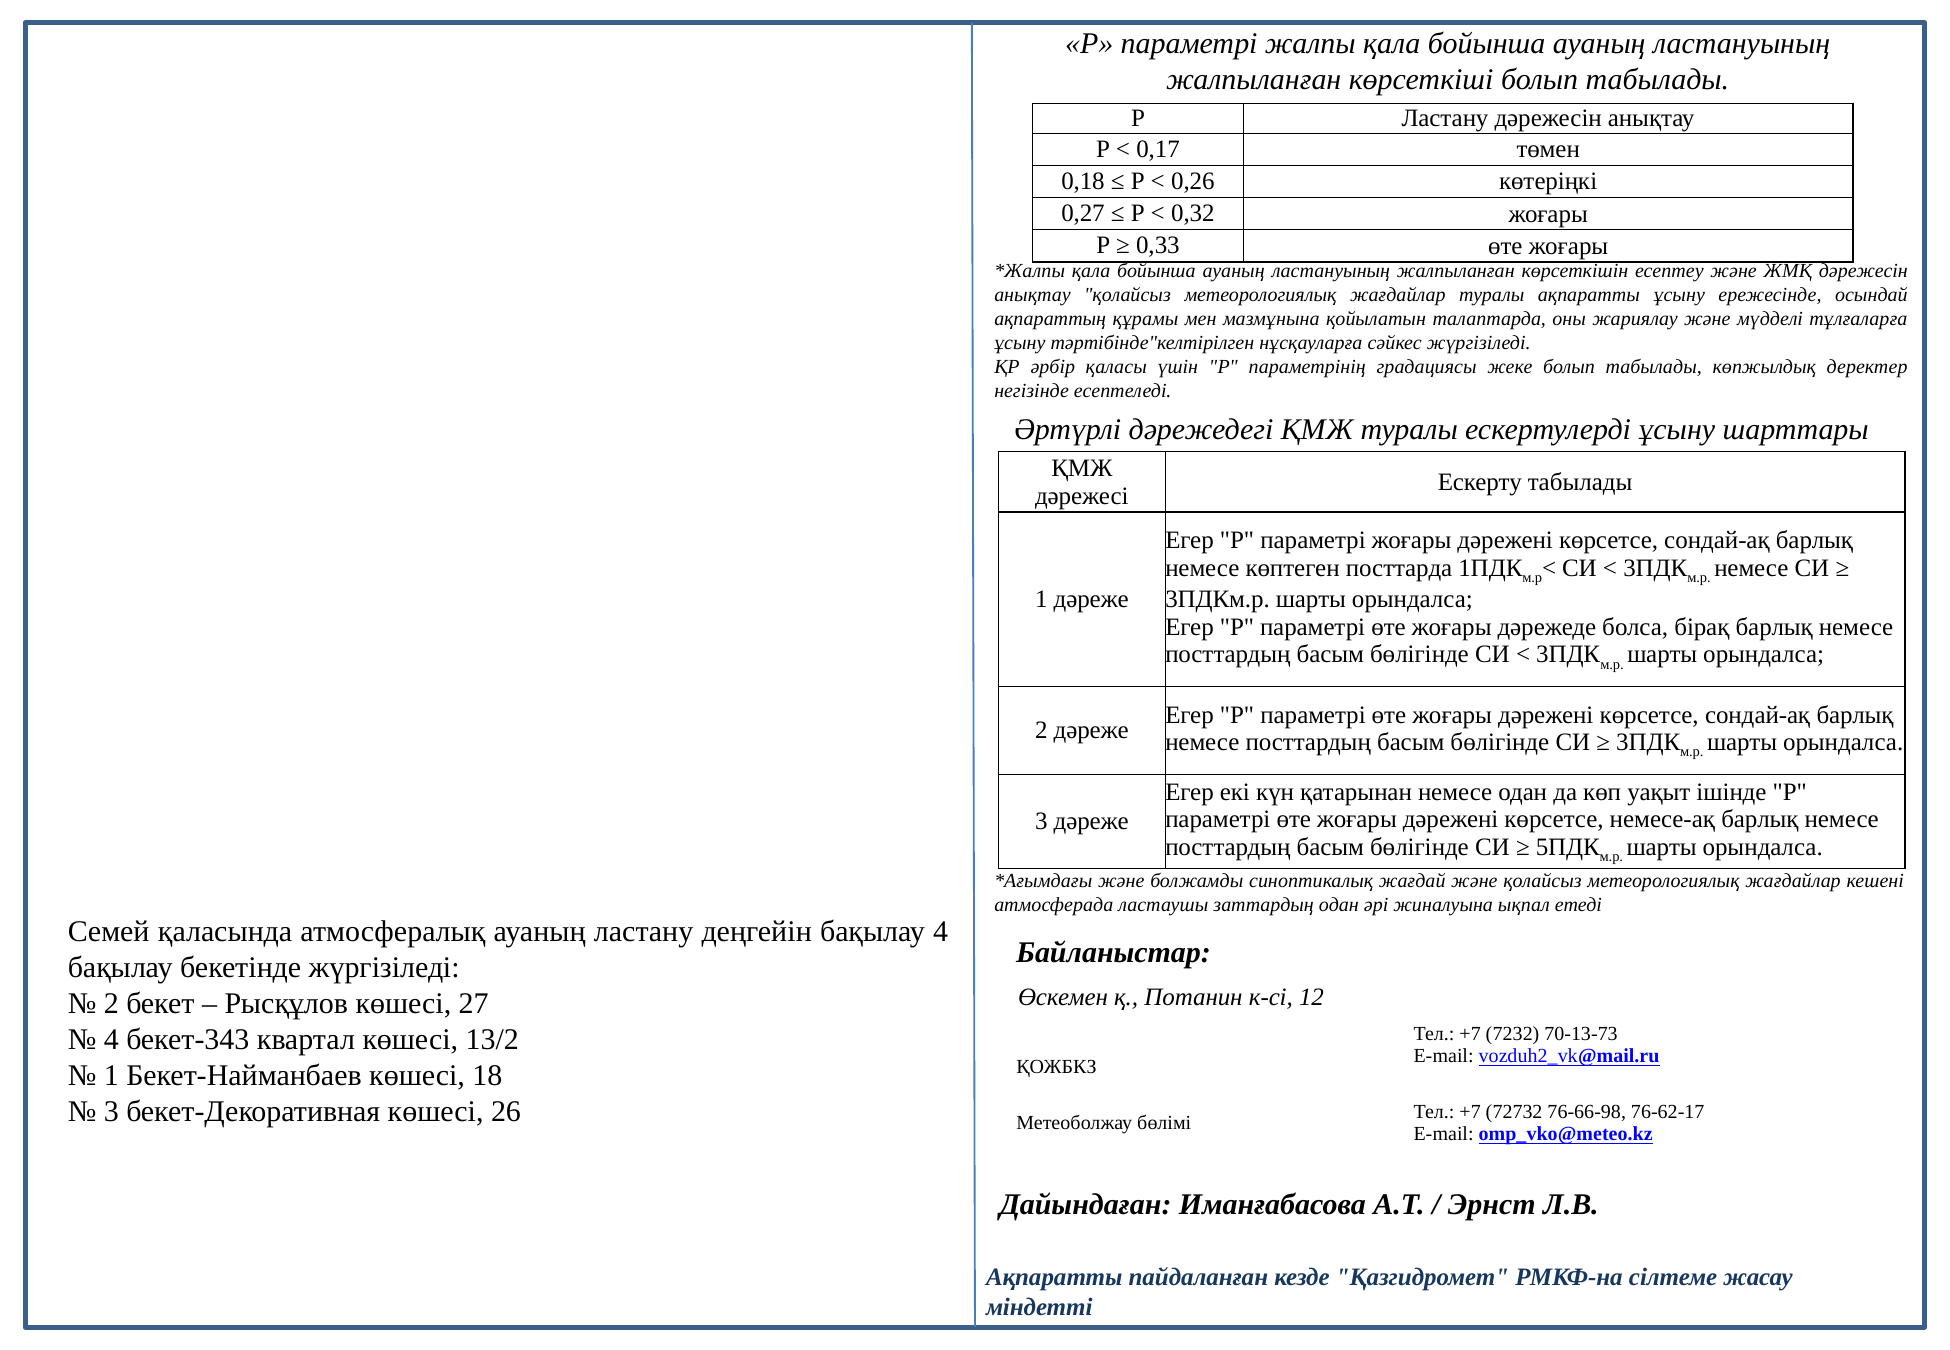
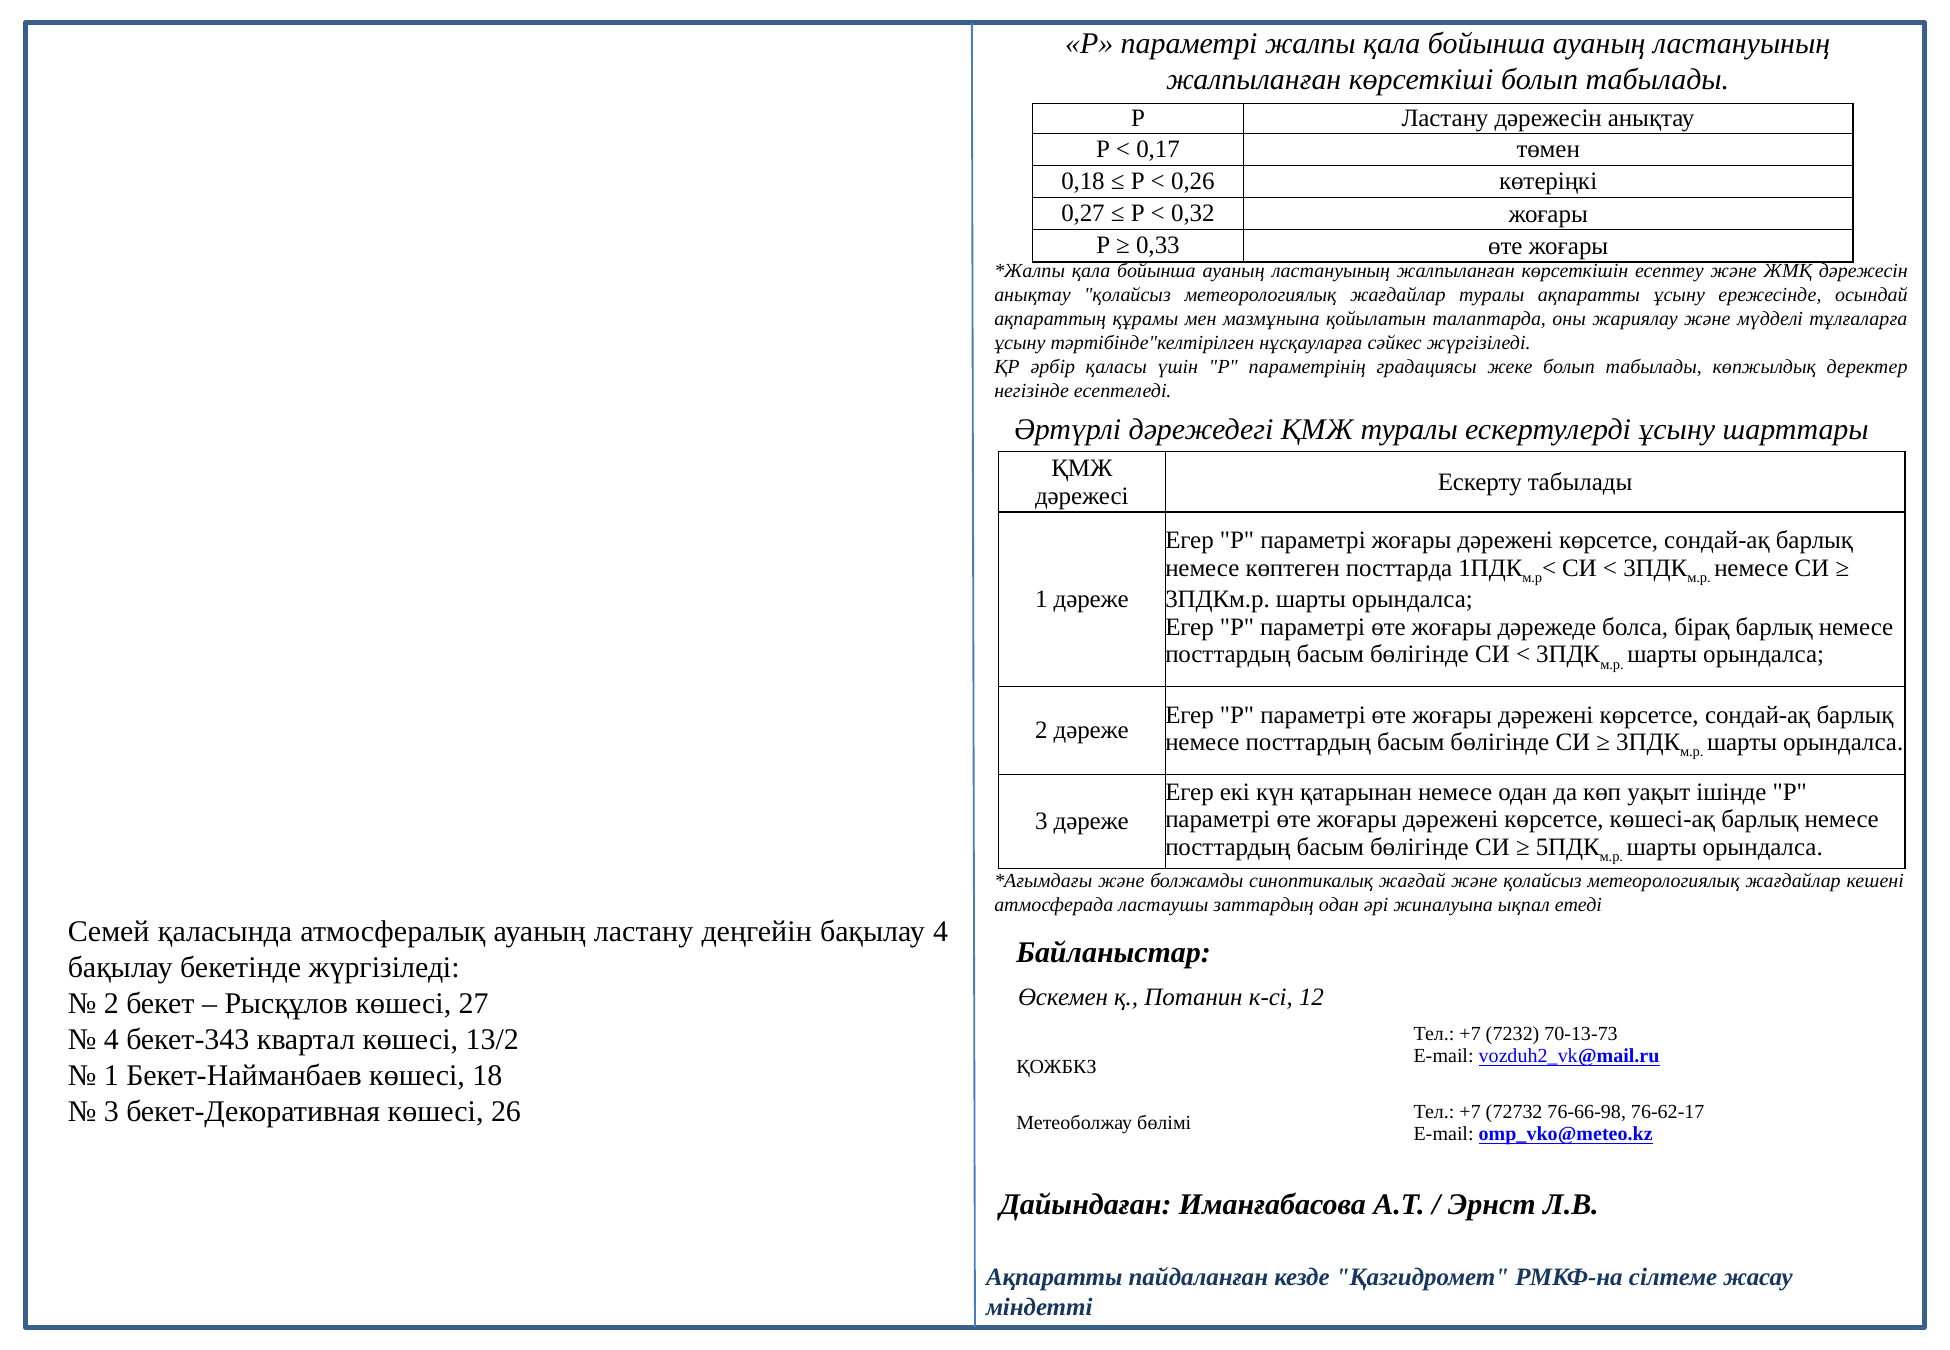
немесе-ақ: немесе-ақ -> көшесі-ақ (1662, 819)
